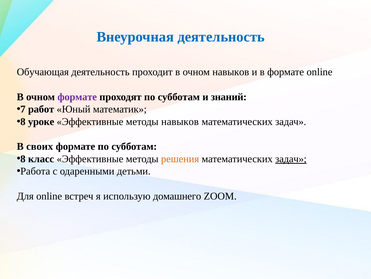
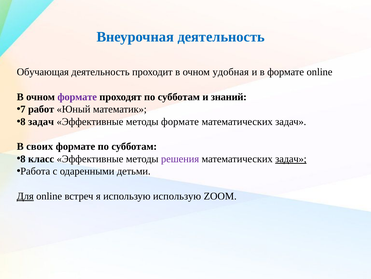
очном навыков: навыков -> удобная (231, 72)
уроке: уроке -> задач (41, 121)
методы навыков: навыков -> формате (180, 121)
решения colour: orange -> purple (180, 158)
Для underline: none -> present (25, 196)
использую домашнего: домашнего -> использую (177, 196)
